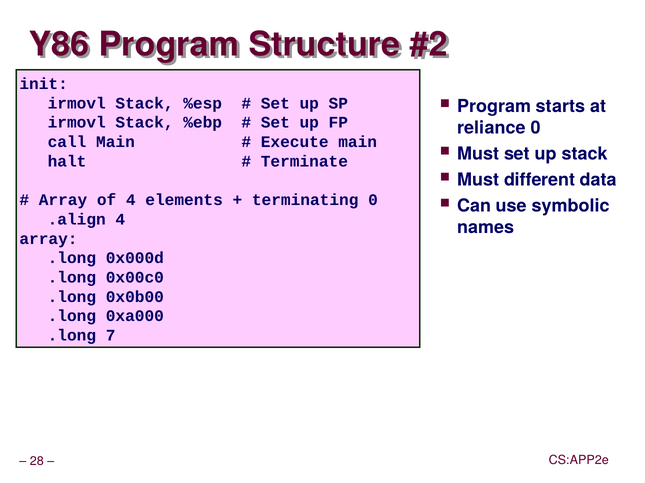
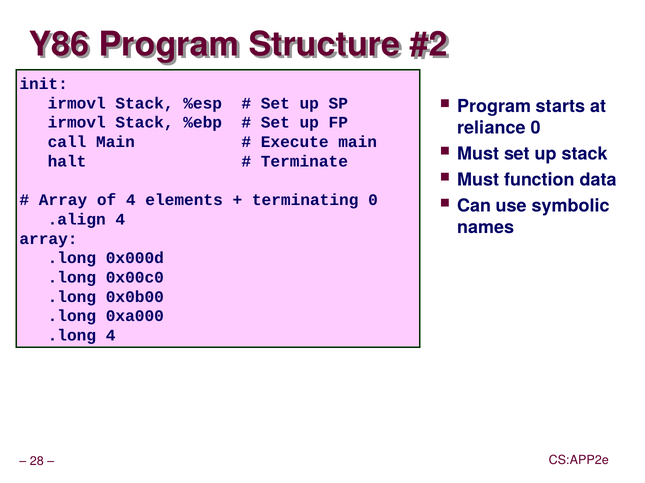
different: different -> function (539, 180)
.long 7: 7 -> 4 (111, 336)
